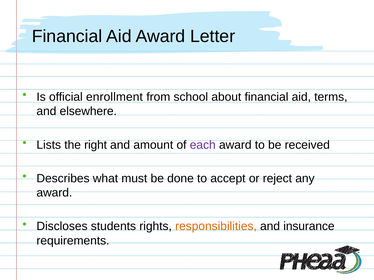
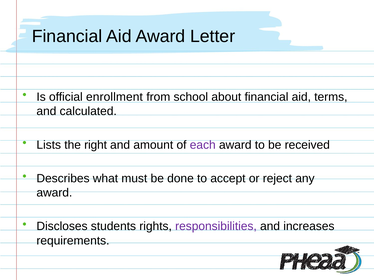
elsewhere: elsewhere -> calculated (88, 111)
responsibilities colour: orange -> purple (216, 227)
insurance: insurance -> increases (309, 227)
